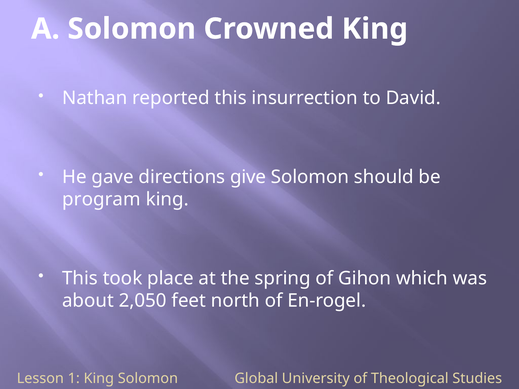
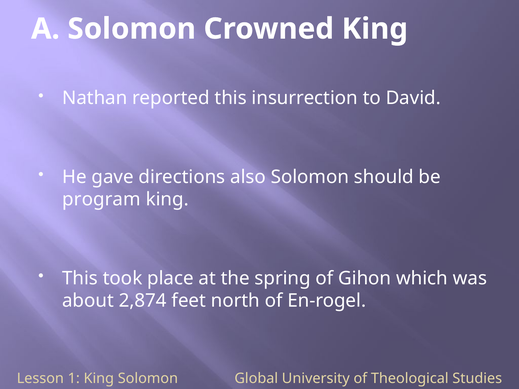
give: give -> also (248, 177)
2,050: 2,050 -> 2,874 (143, 301)
